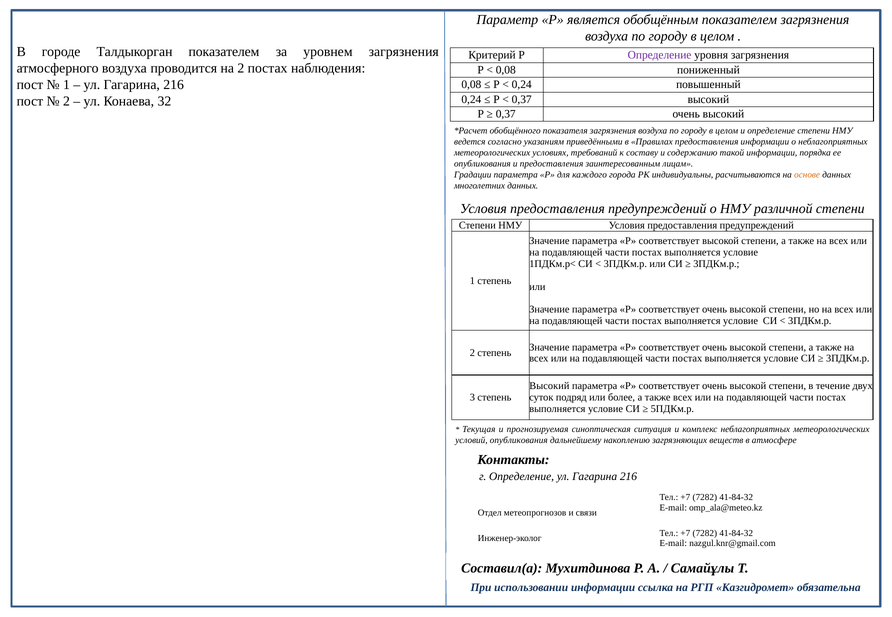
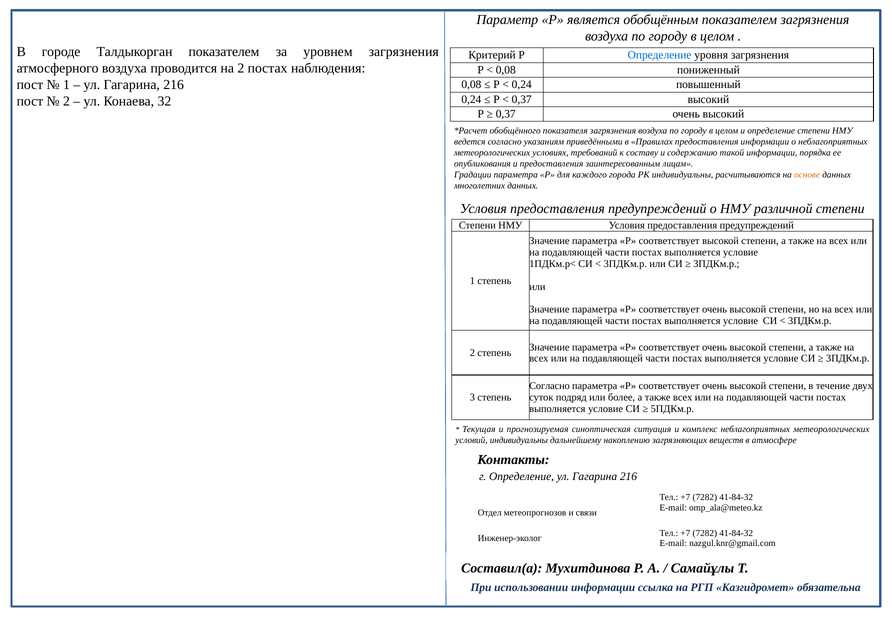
Определение colour: purple -> blue (660, 55)
Высокий: Высокий -> Согласно (549, 386)
условий опубликования: опубликования -> индивидуальны (519, 441)
